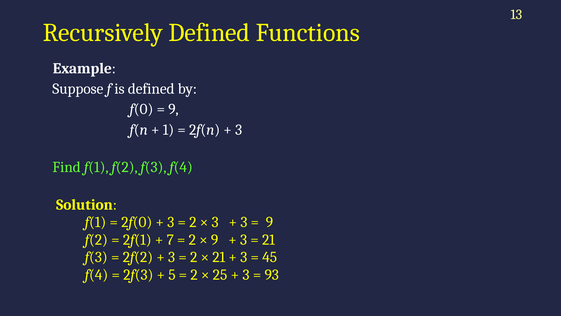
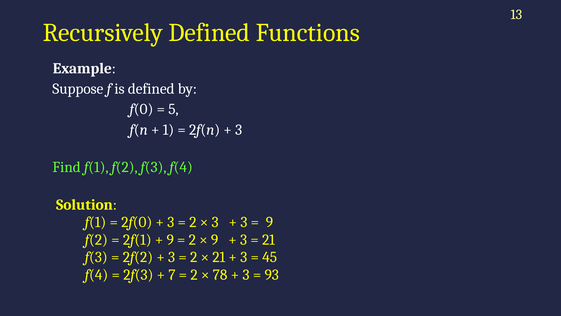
9: 9 -> 5 (173, 109)
7: 7 -> 9 (170, 239)
5: 5 -> 7 (172, 274)
25: 25 -> 78 (220, 274)
